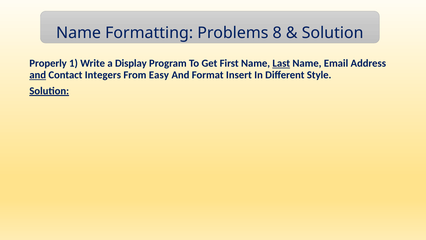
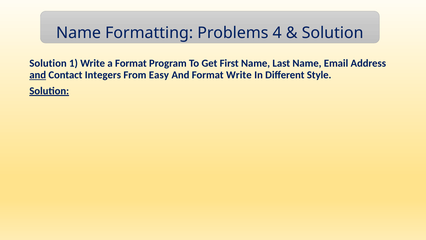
8: 8 -> 4 (277, 33)
Properly: Properly -> Solution (48, 63)
a Display: Display -> Format (131, 63)
Last underline: present -> none (281, 63)
Format Insert: Insert -> Write (239, 75)
